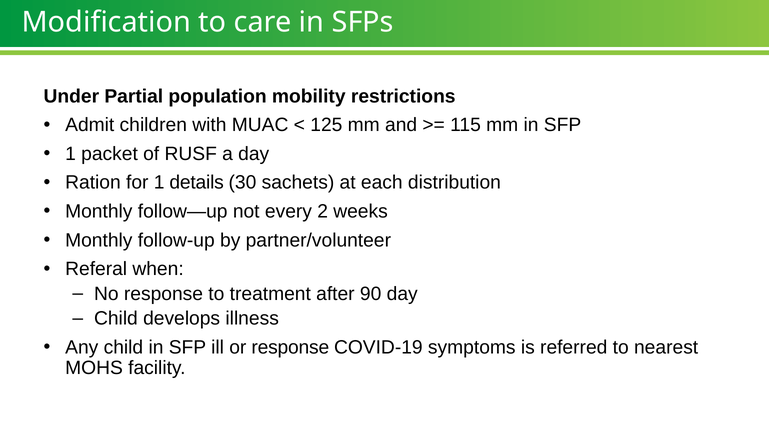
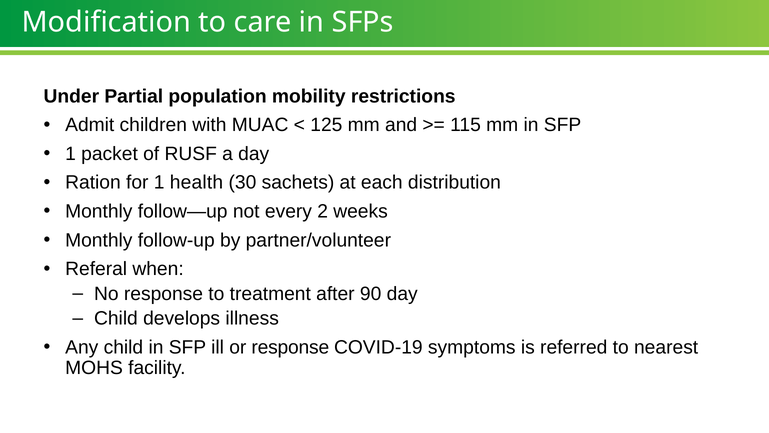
details: details -> health (196, 182)
